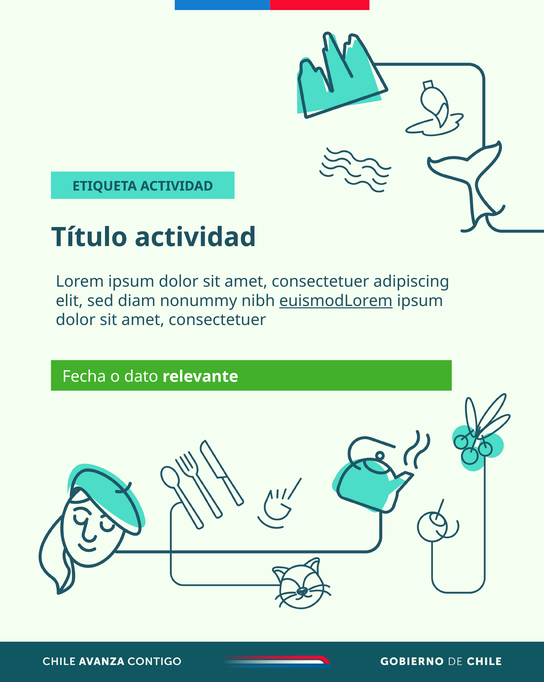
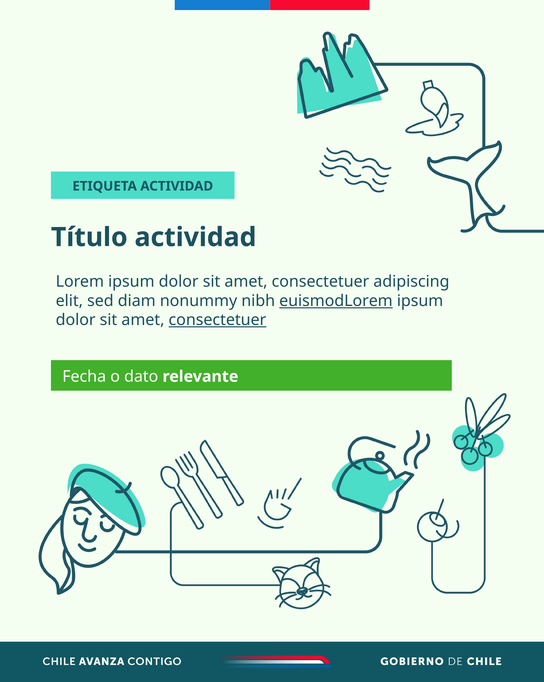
consectetuer underline: none -> present (217, 320)
